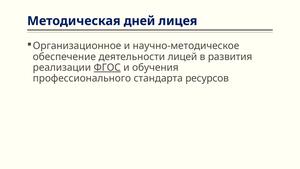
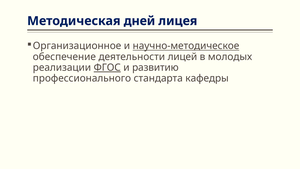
научно-методическое underline: none -> present (186, 46)
развития: развития -> молодых (230, 57)
обучения: обучения -> развитию (155, 67)
ресурсов: ресурсов -> кафедры (207, 78)
